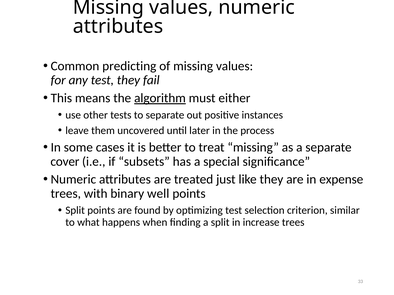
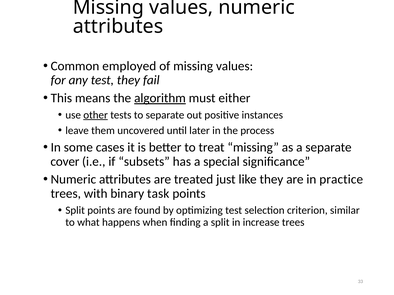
predicting: predicting -> employed (129, 66)
other underline: none -> present (96, 115)
expense: expense -> practice (341, 180)
well: well -> task (158, 194)
